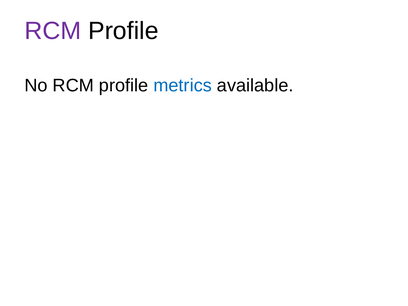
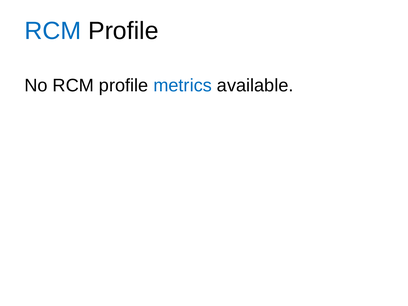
RCM colour: purple -> blue (53, 31)
